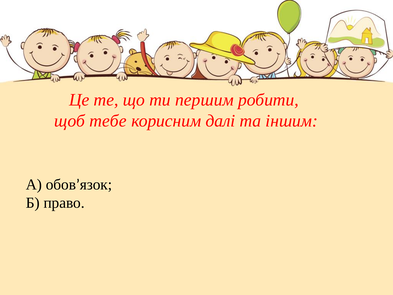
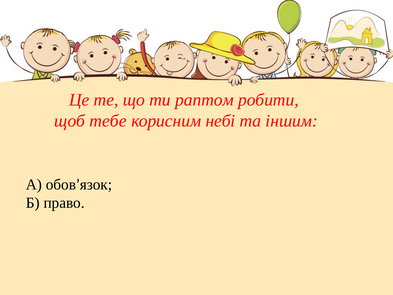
першим: першим -> раптом (204, 100)
далі: далі -> небі (220, 121)
